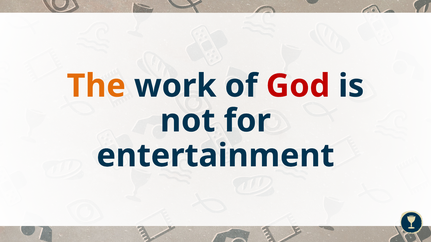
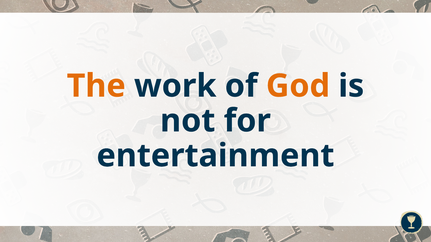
God colour: red -> orange (298, 86)
